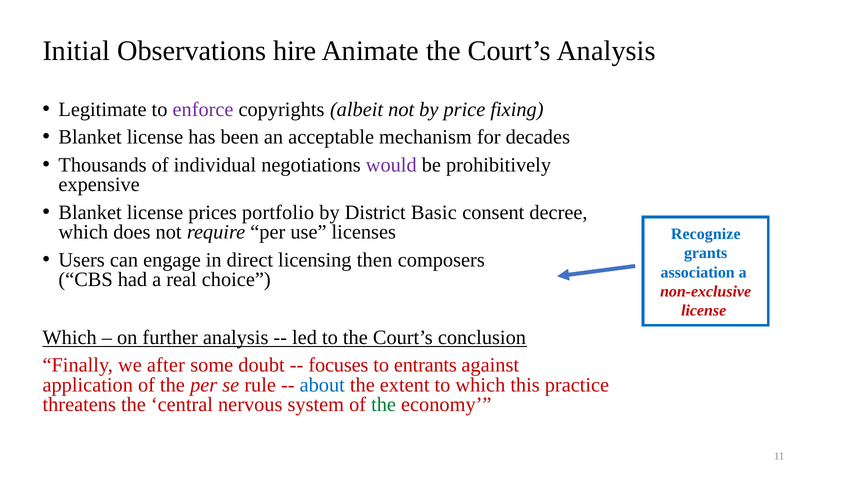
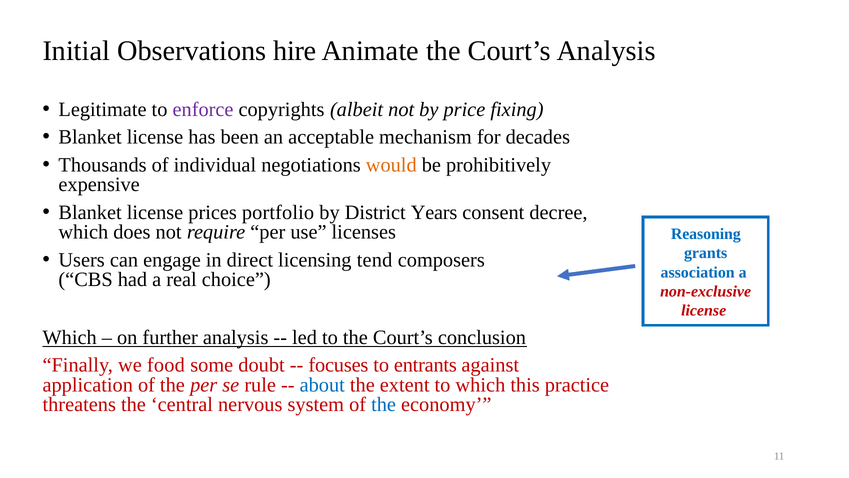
would colour: purple -> orange (391, 165)
Basic: Basic -> Years (434, 212)
Recognize: Recognize -> Reasoning (706, 234)
then: then -> tend (375, 260)
after: after -> food (166, 365)
the colour: green -> blue (384, 404)
